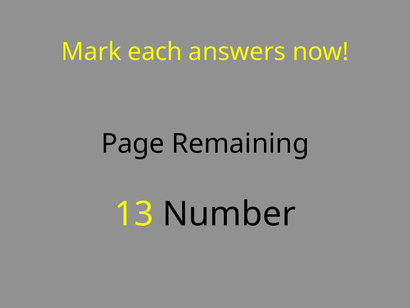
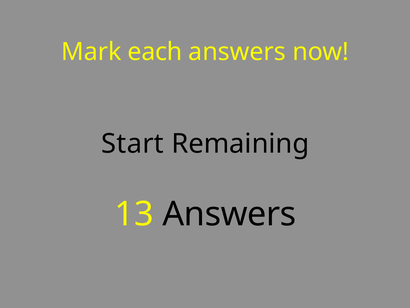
Page: Page -> Start (133, 144)
13 Number: Number -> Answers (229, 214)
